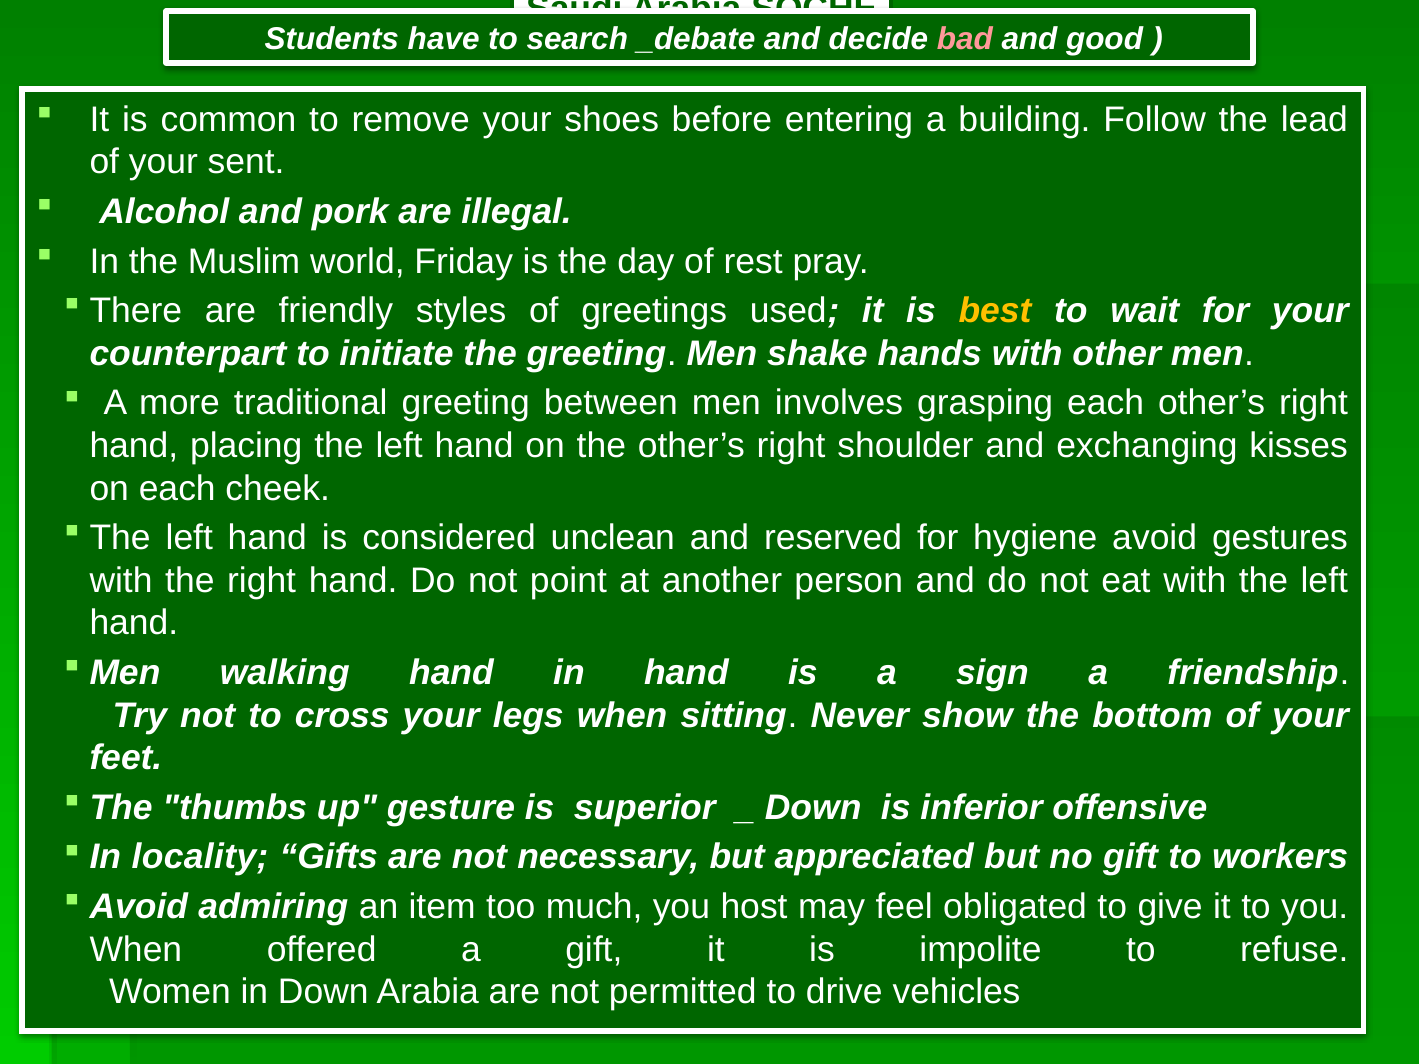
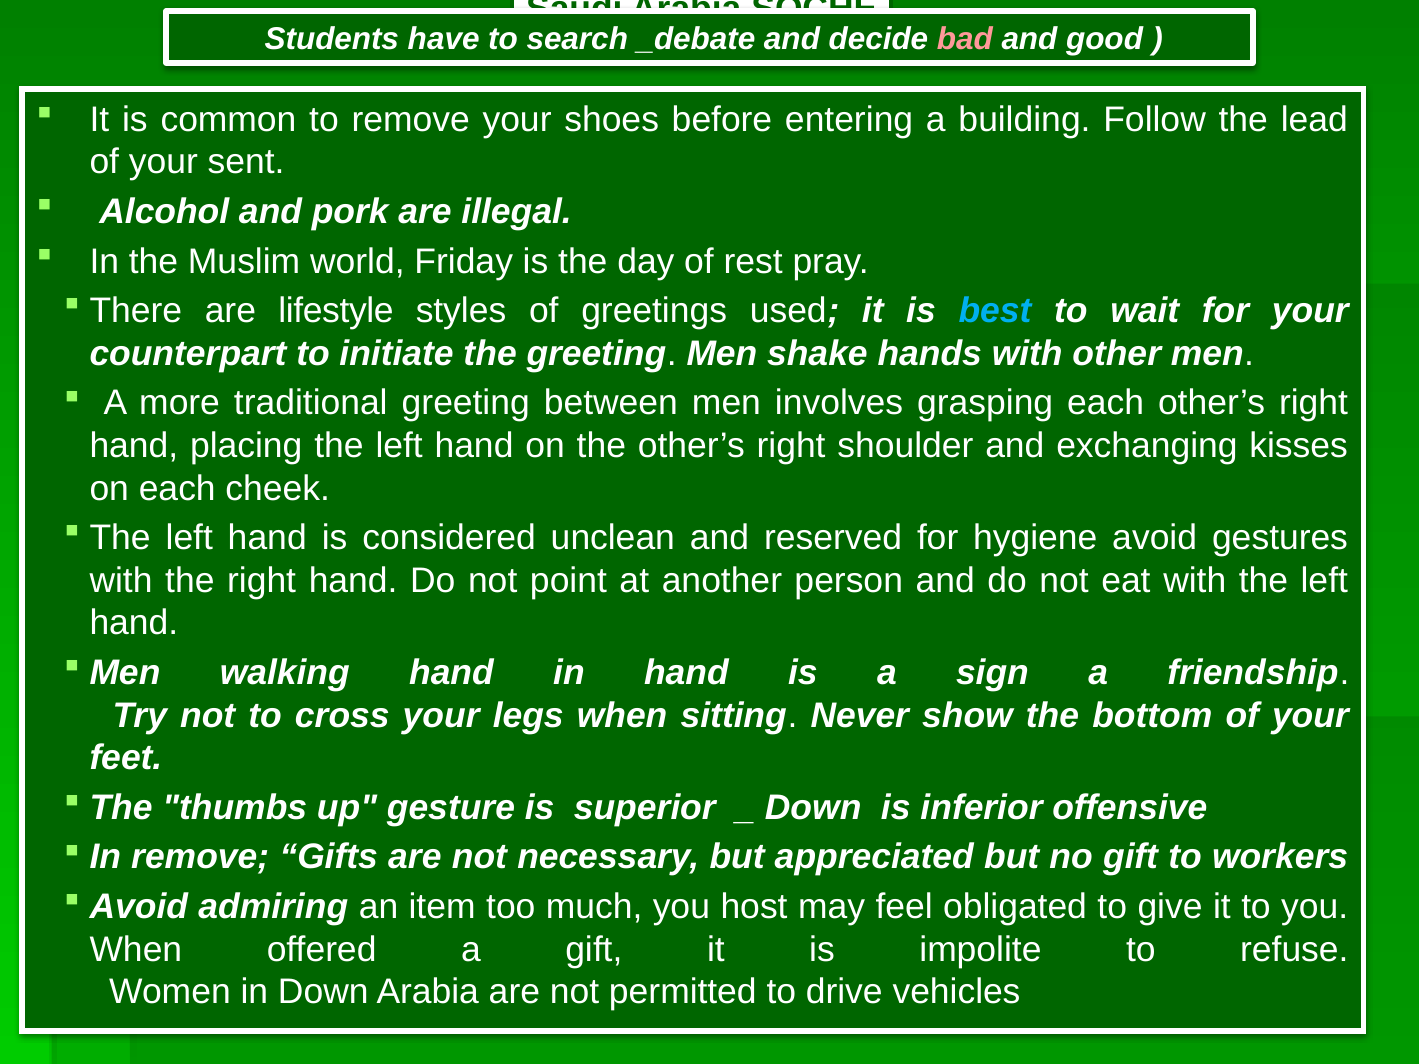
friendly: friendly -> lifestyle (336, 311)
best colour: yellow -> light blue (995, 311)
In locality: locality -> remove (200, 857)
